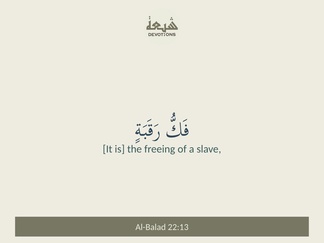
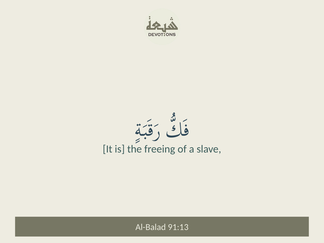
22:13: 22:13 -> 91:13 (178, 227)
